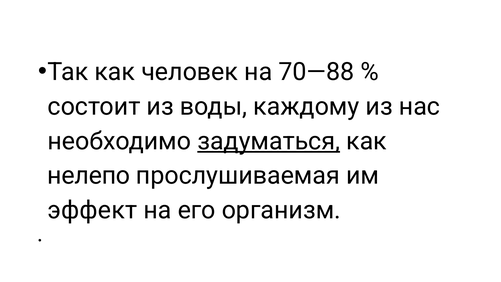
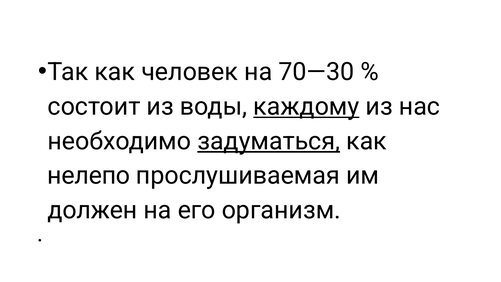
70—88: 70—88 -> 70—30 (316, 72)
каждому underline: none -> present (306, 106)
эффект: эффект -> должен (92, 210)
